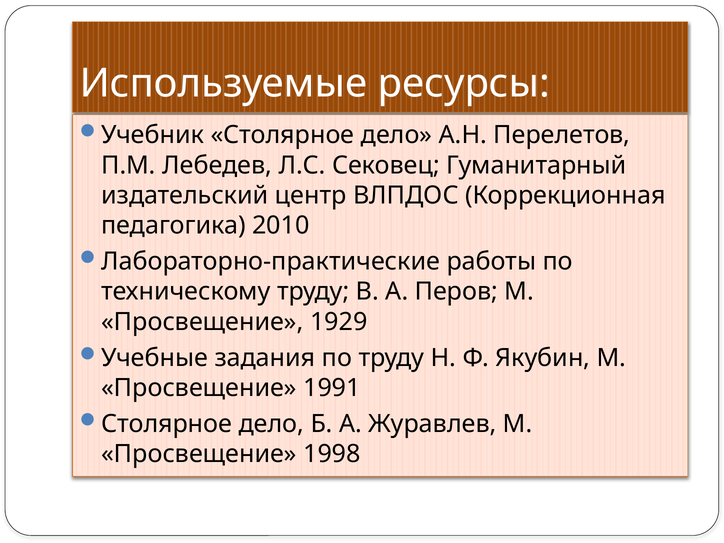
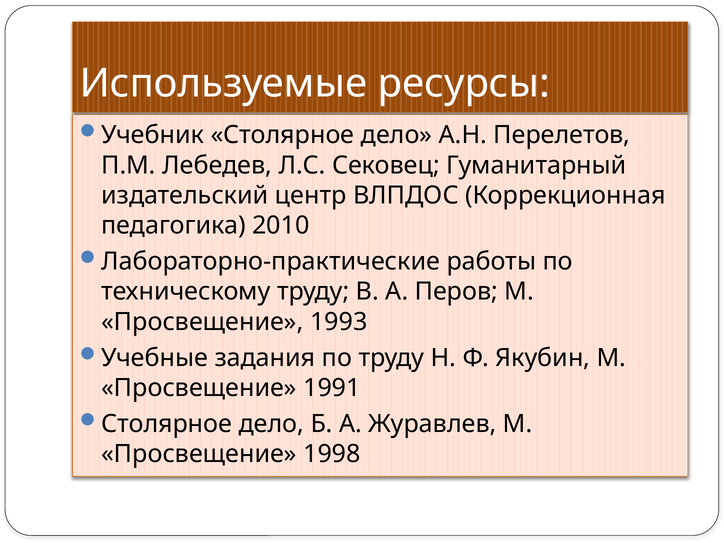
1929: 1929 -> 1993 (339, 322)
